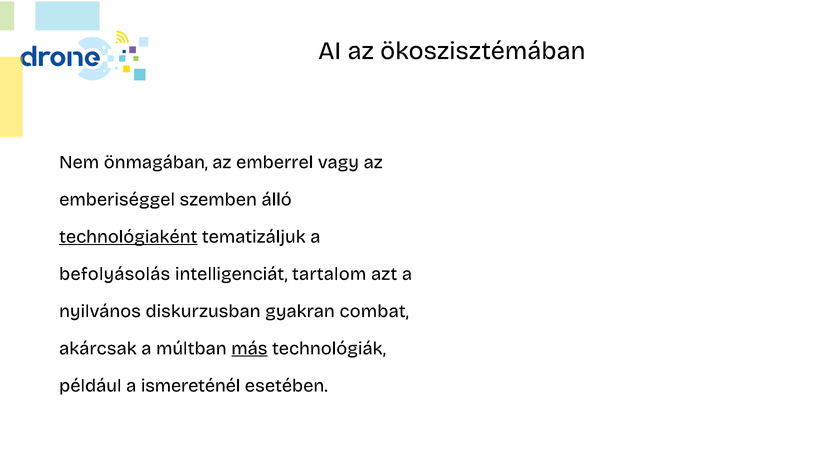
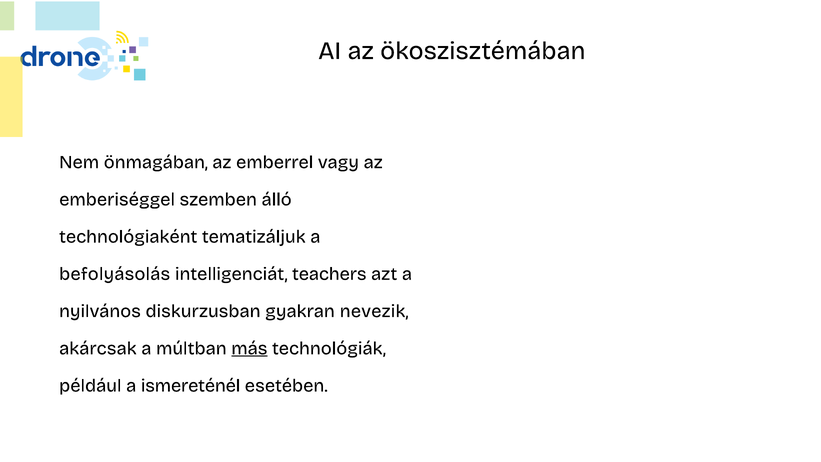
technológiaként underline: present -> none (128, 237)
tartalom: tartalom -> teachers (329, 274)
combat: combat -> nevezik (374, 311)
